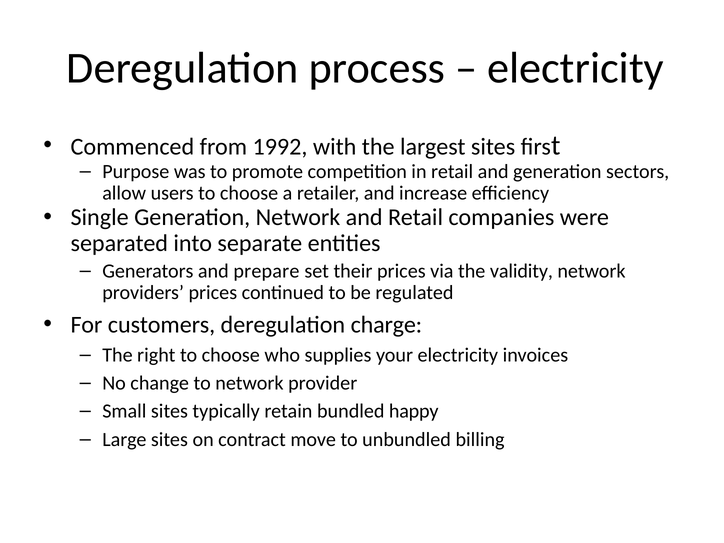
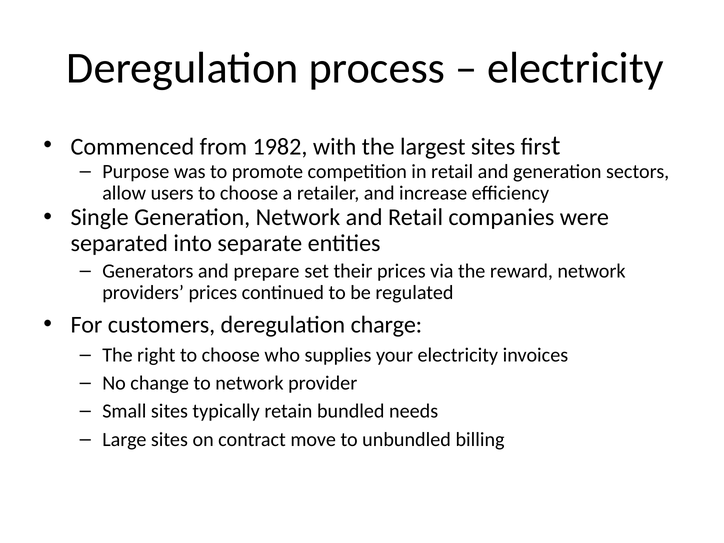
1992: 1992 -> 1982 (280, 147)
validity: validity -> reward (521, 271)
happy: happy -> needs (414, 411)
